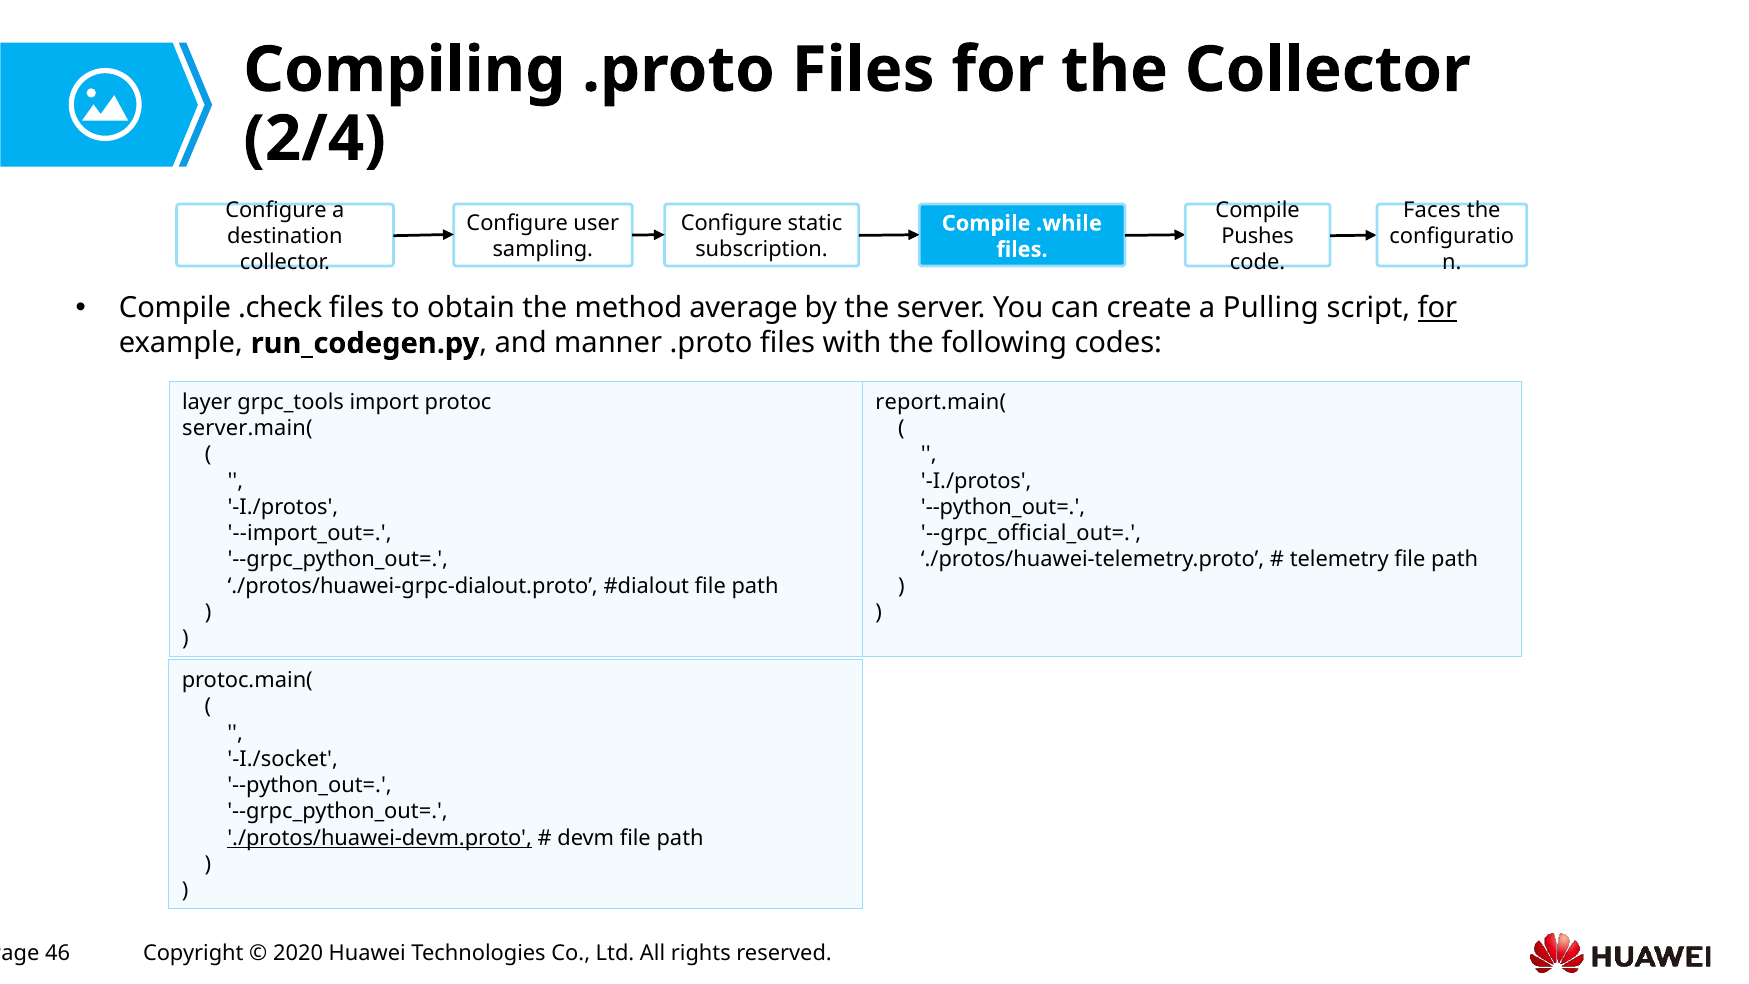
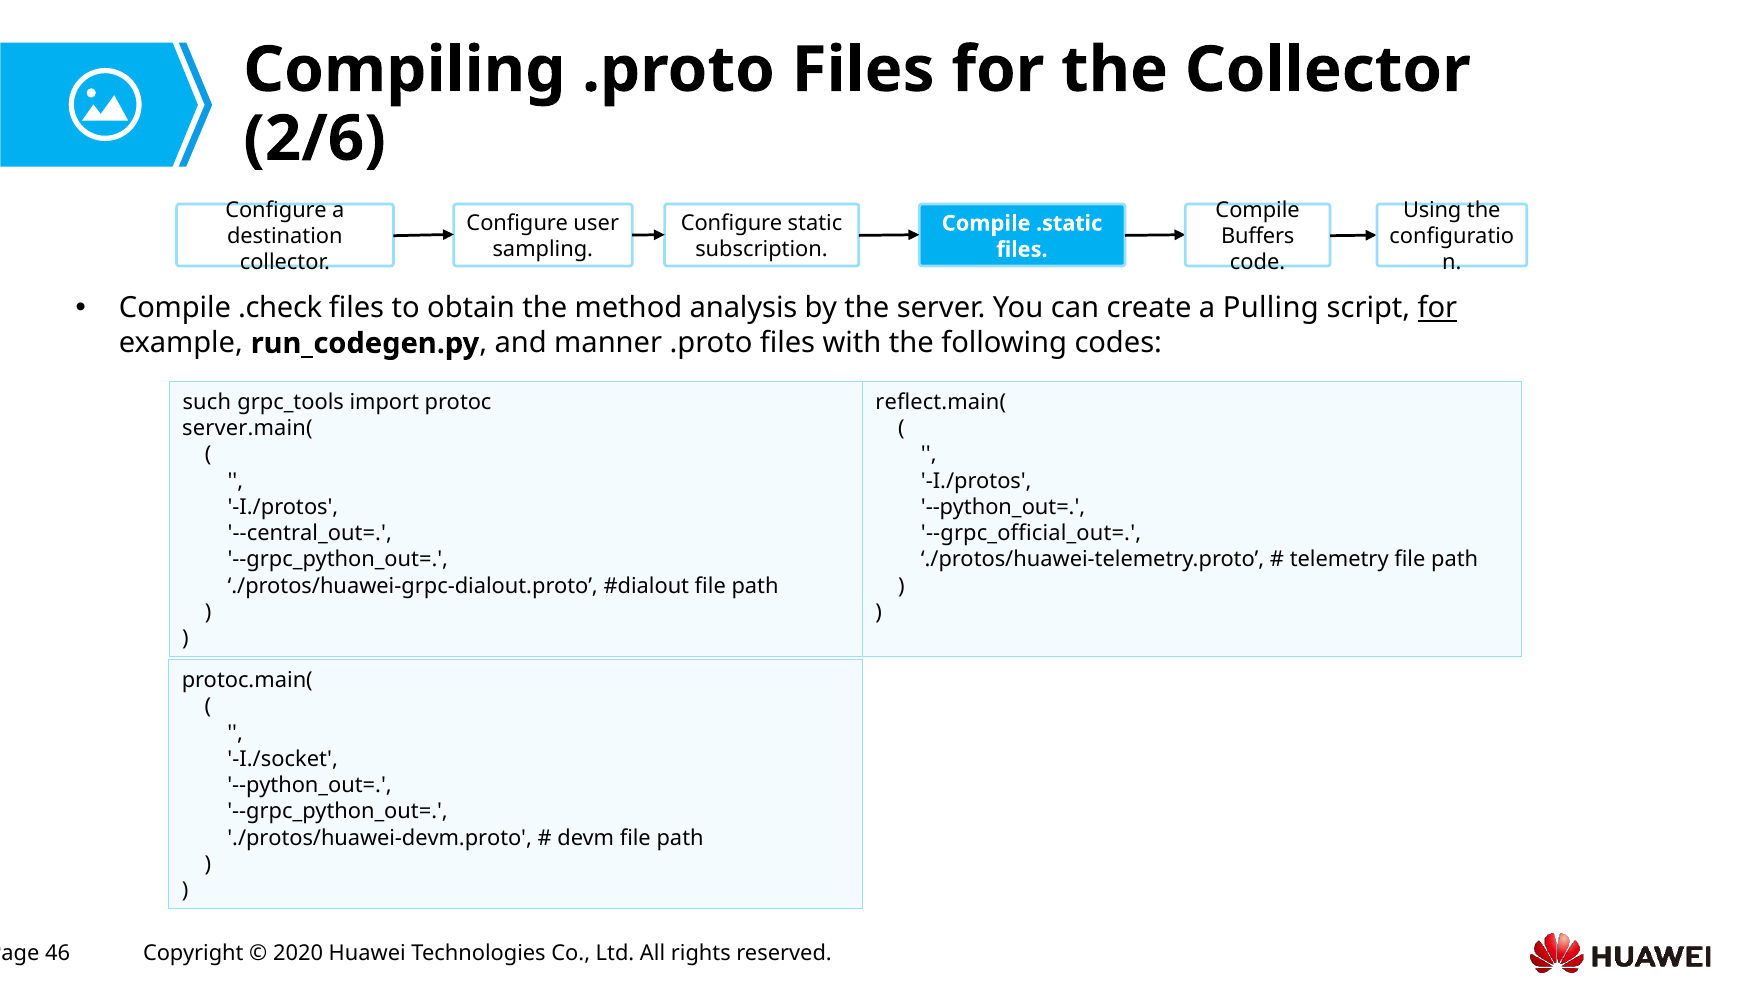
2/4: 2/4 -> 2/6 (315, 139)
Faces: Faces -> Using (1432, 210)
.while: .while -> .static (1069, 223)
Pushes: Pushes -> Buffers (1258, 236)
average: average -> analysis (744, 308)
layer: layer -> such (207, 402)
report.main(: report.main( -> reflect.main( (941, 402)
--import_out=: --import_out= -> --central_out= (310, 533)
./protos/huawei-devm.proto underline: present -> none (380, 838)
